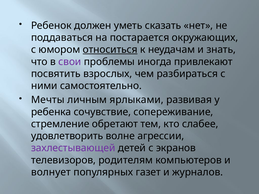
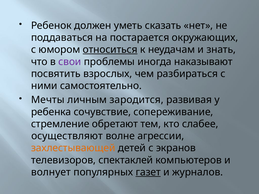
привлекают: привлекают -> наказывают (203, 62)
ярлыками: ярлыками -> зародится (137, 100)
удовлетворить: удовлетворить -> осуществляют (67, 136)
захлестывающей colour: purple -> orange (73, 148)
родителям: родителям -> спектаклей (126, 160)
газет underline: none -> present (148, 172)
